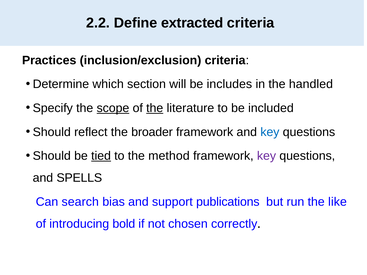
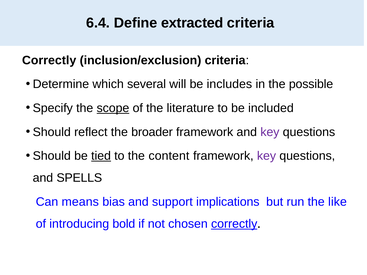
2.2: 2.2 -> 6.4 (98, 23)
Practices: Practices -> Correctly (49, 60)
section: section -> several (147, 84)
handled: handled -> possible (311, 84)
the underline: present -> none (155, 108)
key colour: blue -> purple (270, 132)
method: method -> content (169, 156)
search: search -> means (80, 202)
publications: publications -> implications (228, 202)
correctly underline: none -> present (234, 224)
